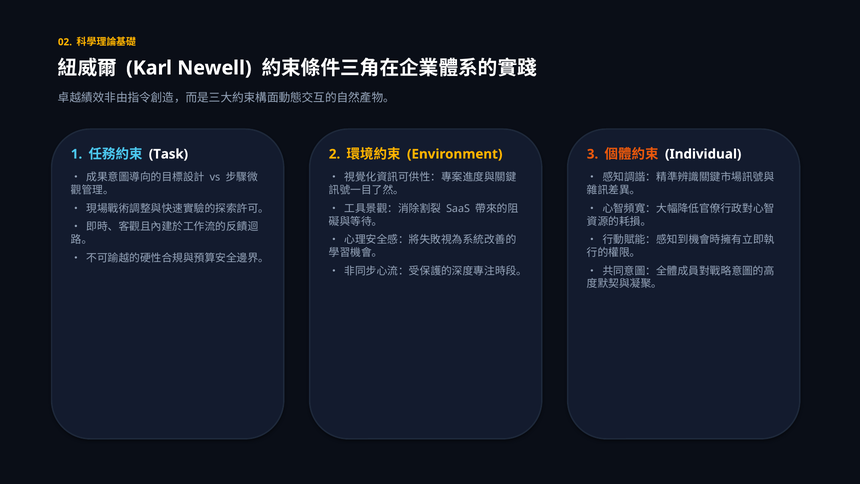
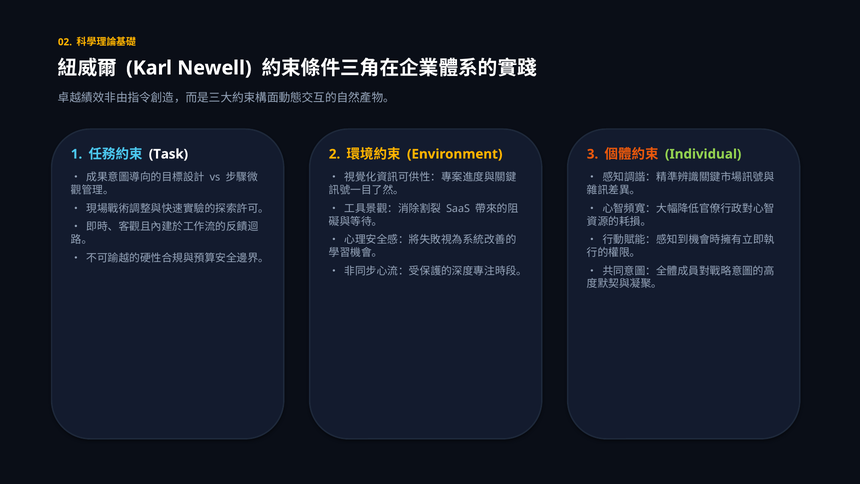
Individual colour: white -> light green (703, 154)
